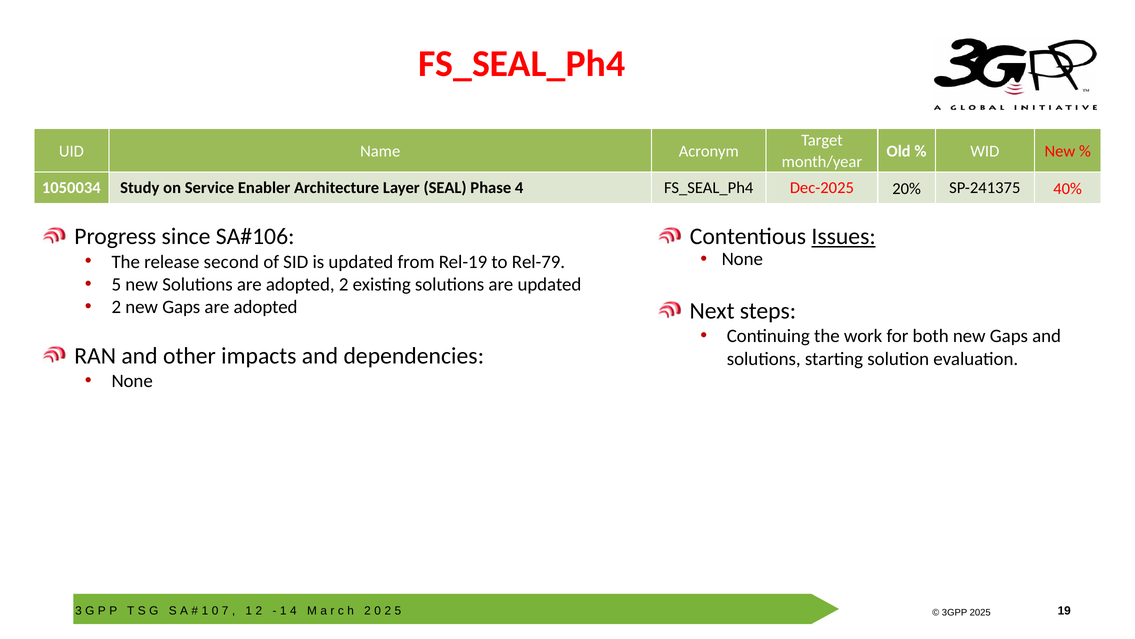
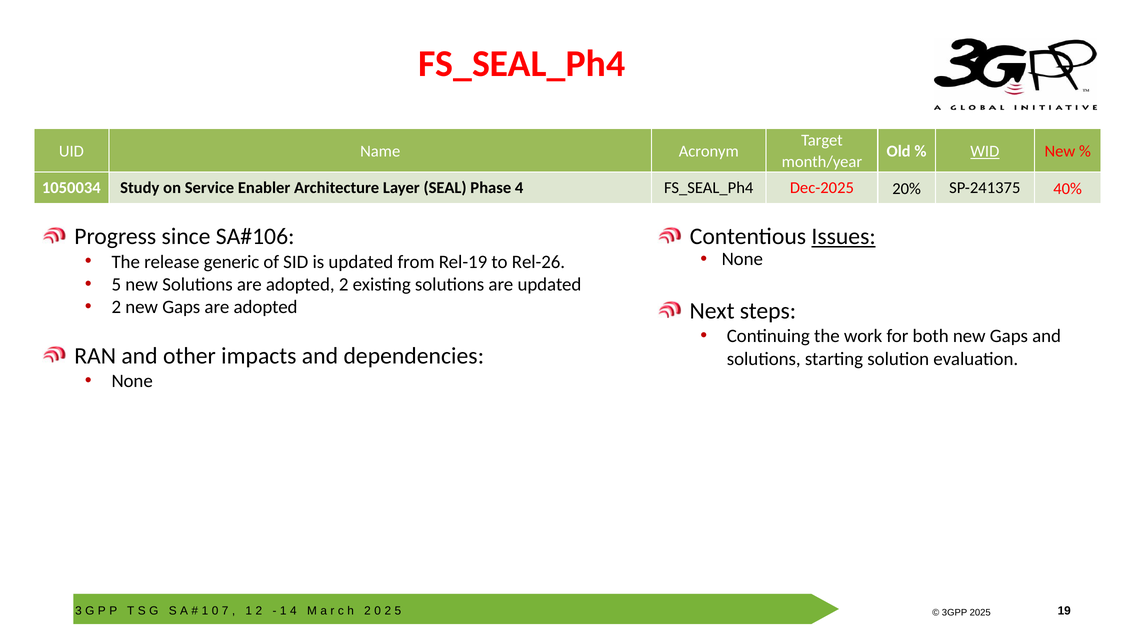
WID underline: none -> present (985, 151)
second: second -> generic (231, 262)
Rel-79: Rel-79 -> Rel-26 (538, 262)
